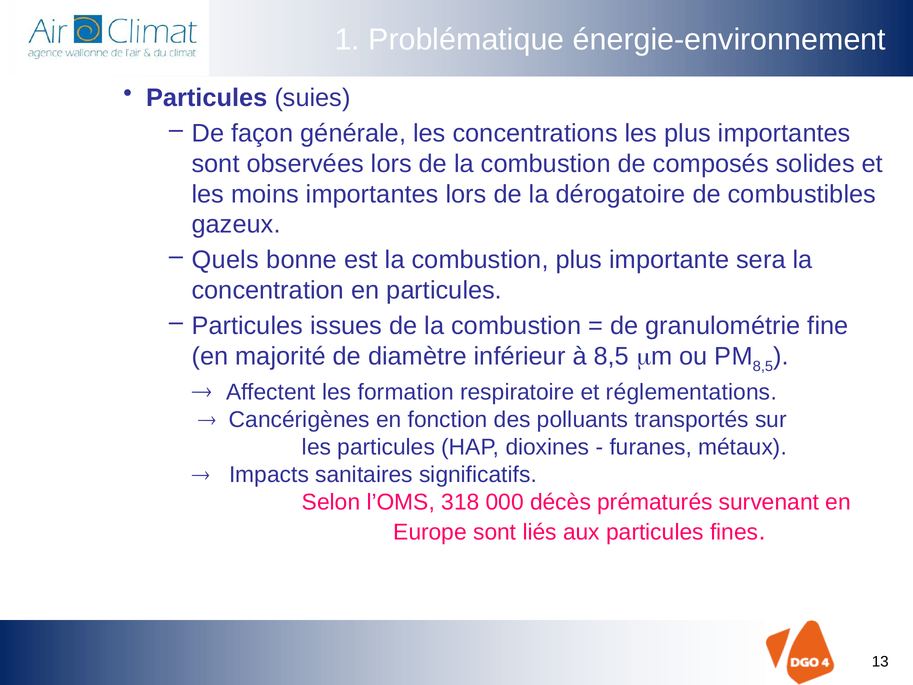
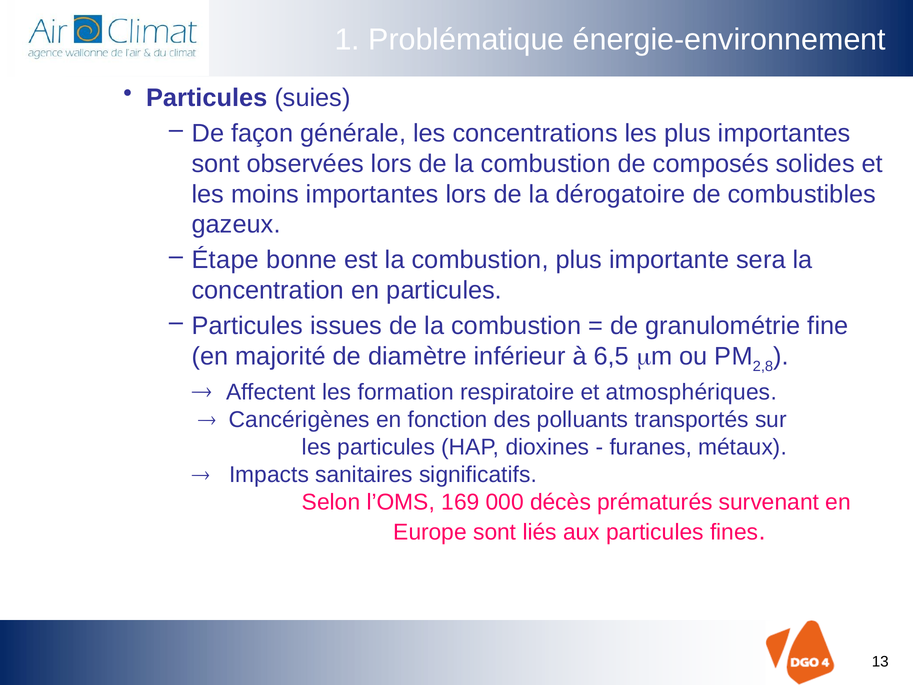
Quels: Quels -> Étape (225, 260)
à 8,5: 8,5 -> 6,5 (611, 356)
8,5: 8,5 -> 2,8 (763, 366)
réglementations: réglementations -> atmosphériques (691, 392)
318: 318 -> 169 (460, 502)
